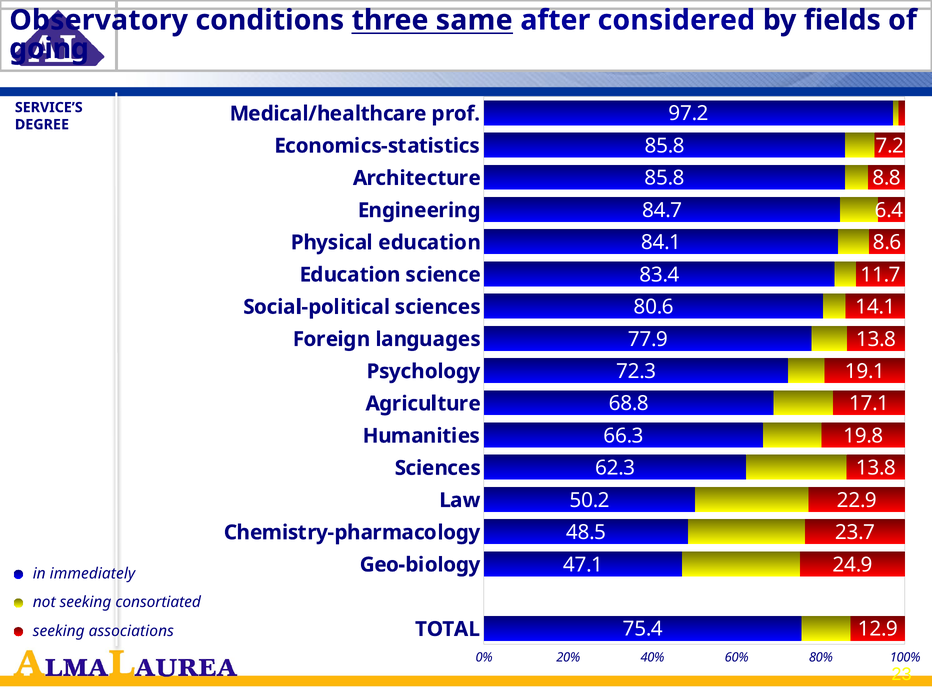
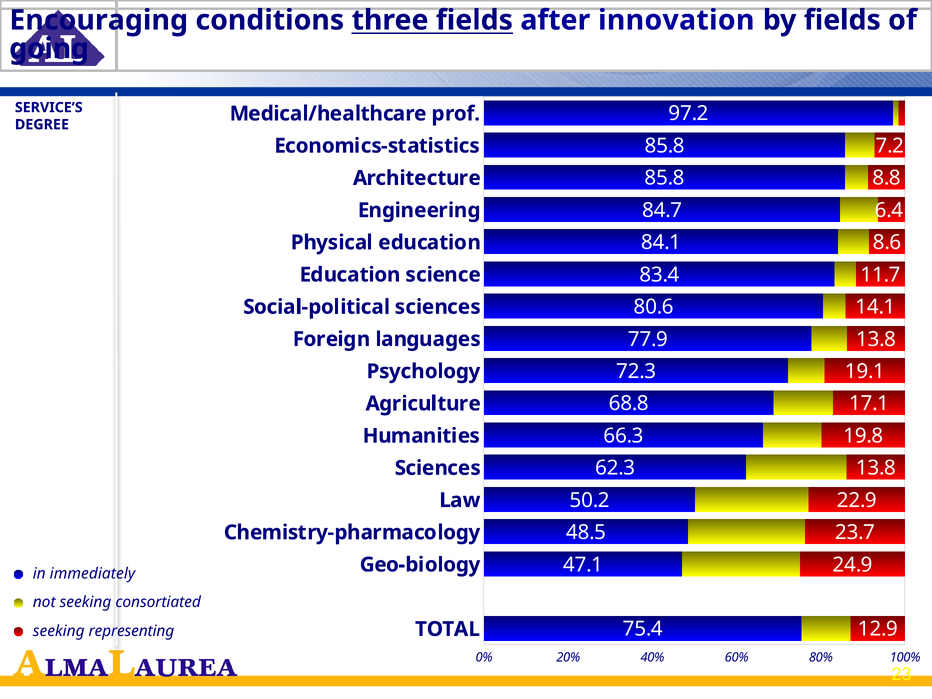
Observatory: Observatory -> Encouraging (99, 20)
three same: same -> fields (474, 20)
considered: considered -> innovation (676, 20)
associations: associations -> representing (131, 631)
